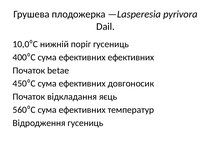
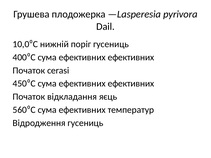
betae: betae -> cerasi (58, 71)
450⁰С сума ефективних довгоносик: довгоносик -> ефективних (131, 84)
